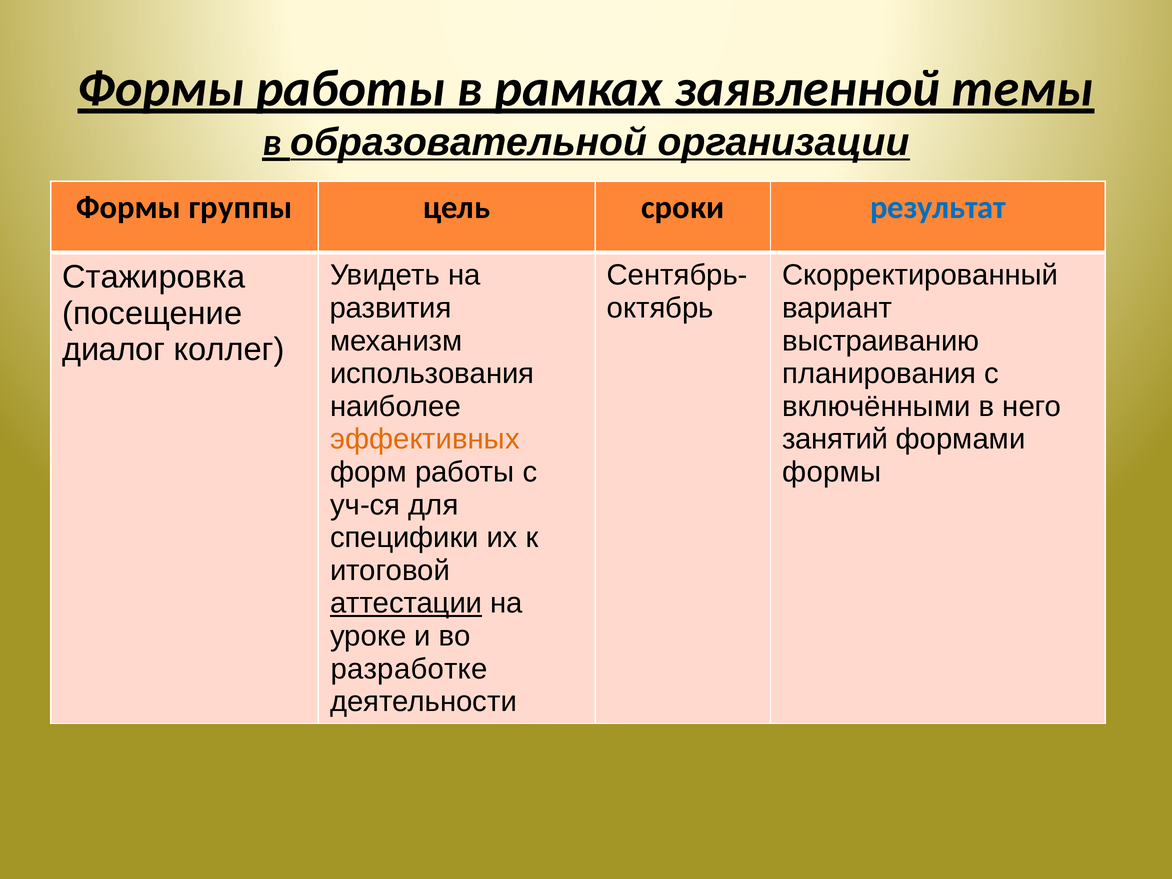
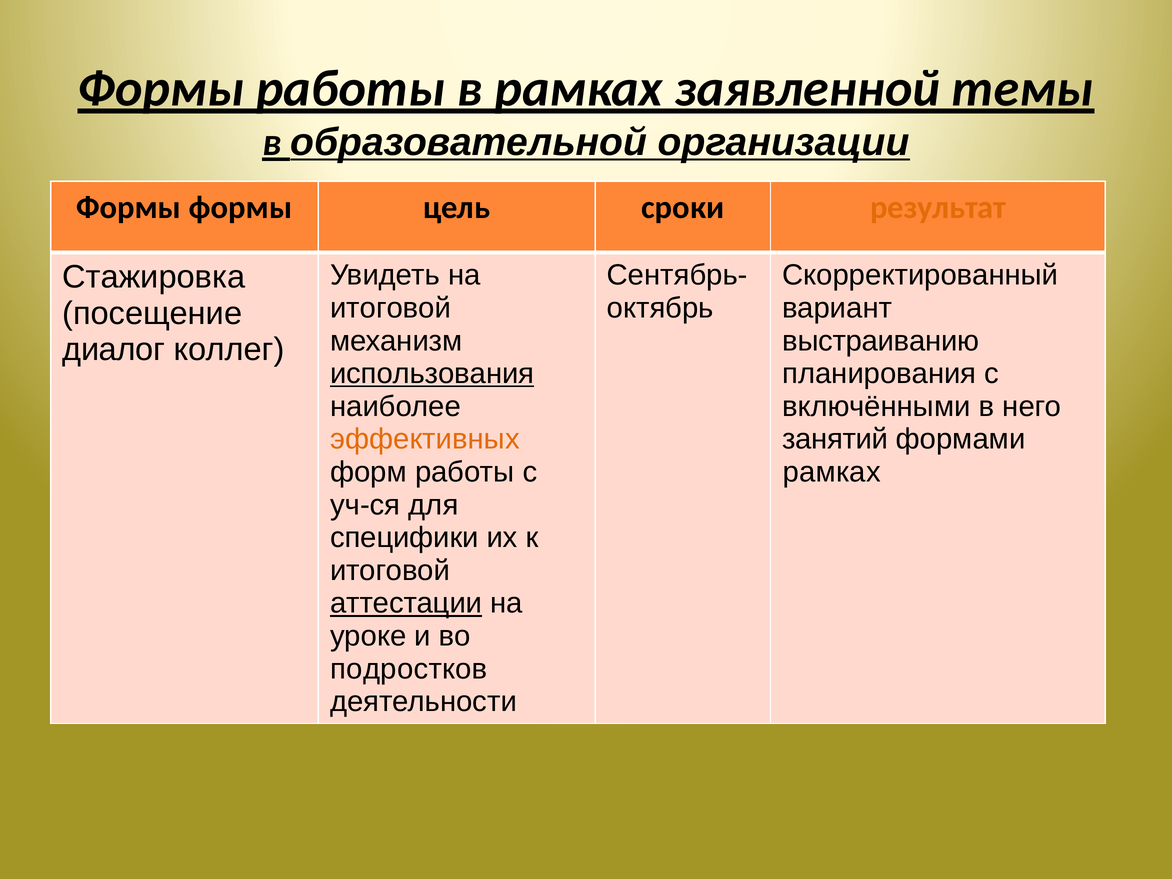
Формы группы: группы -> формы (241, 207)
результат colour: blue -> orange (938, 207)
развития: развития -> итоговой (391, 308)
использования underline: none -> present (432, 374)
формы: формы -> рамках (832, 472)
разработке: разработке -> подростков (409, 669)
